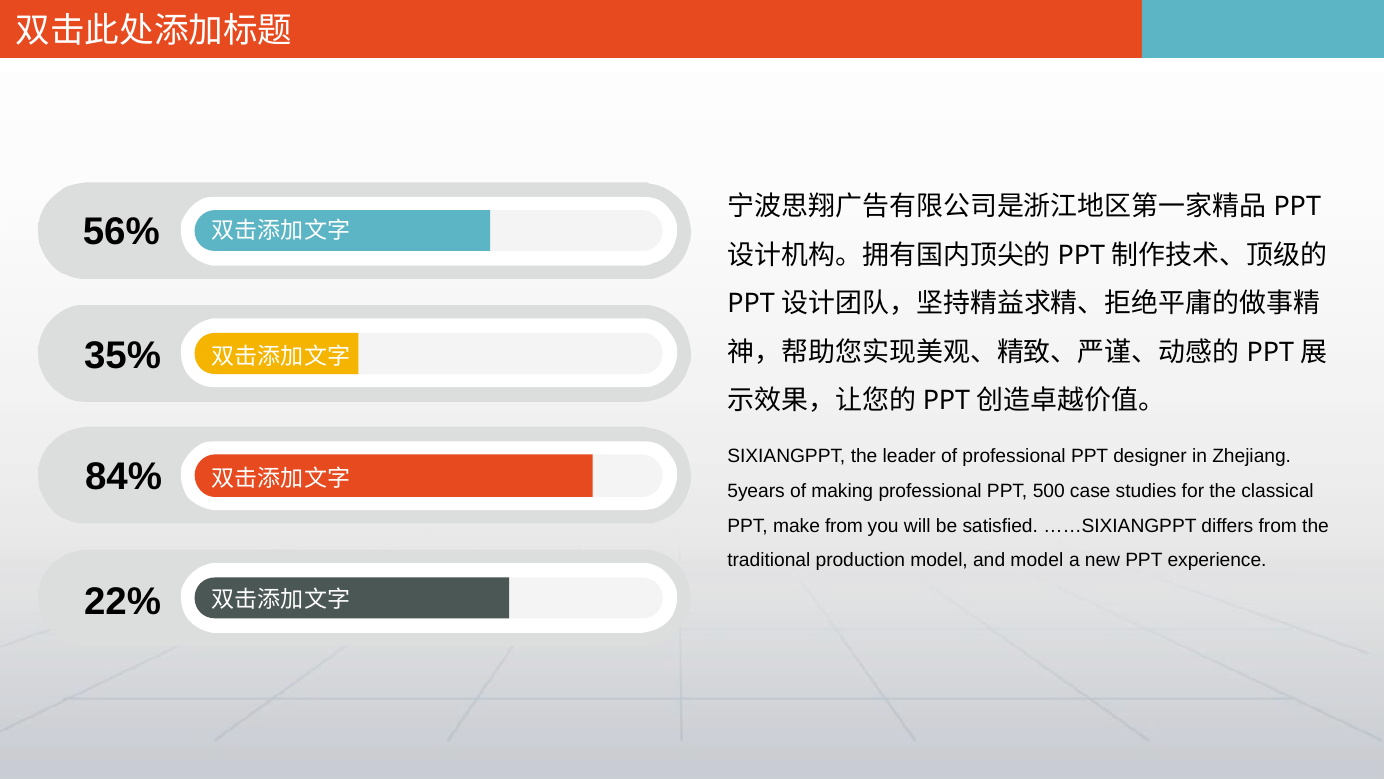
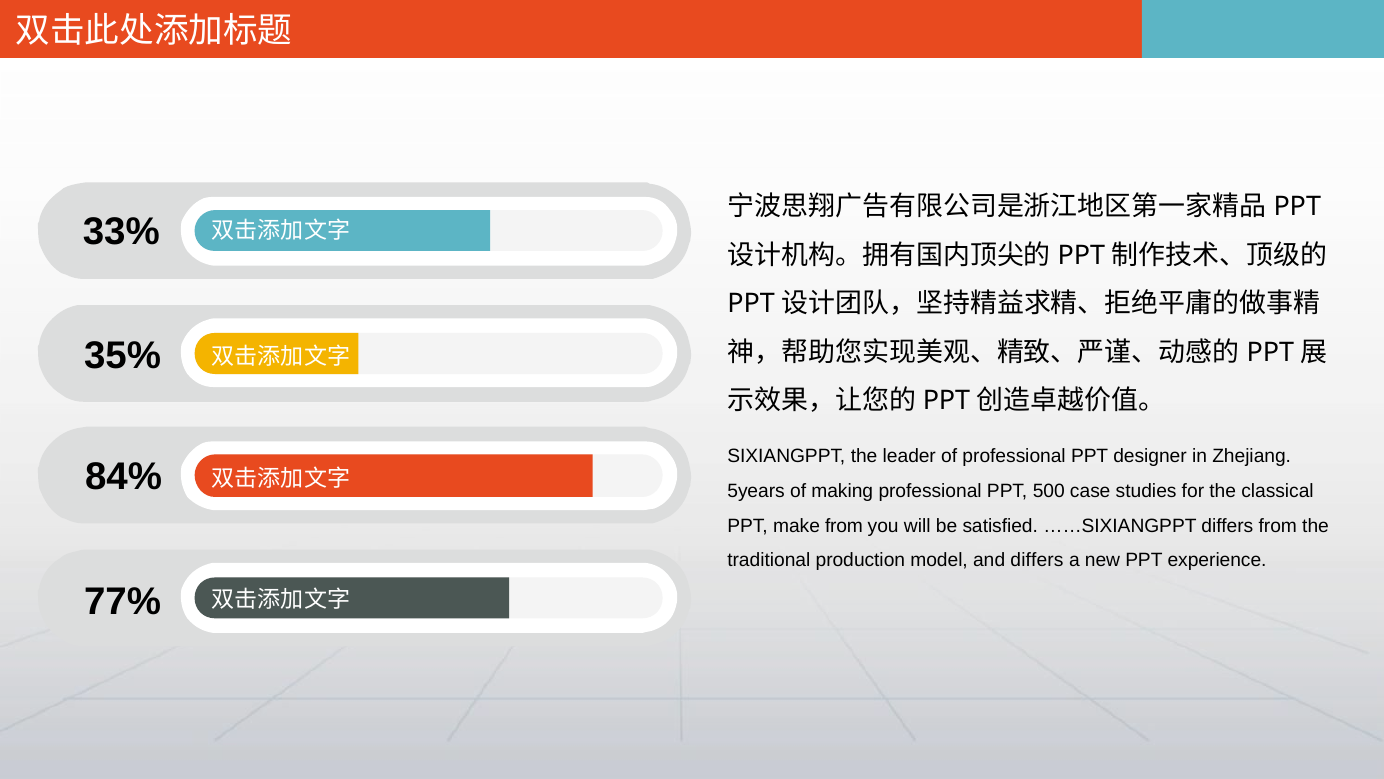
56%: 56% -> 33% (121, 232)
and model: model -> differs (1037, 560)
22%: 22% -> 77% (123, 601)
